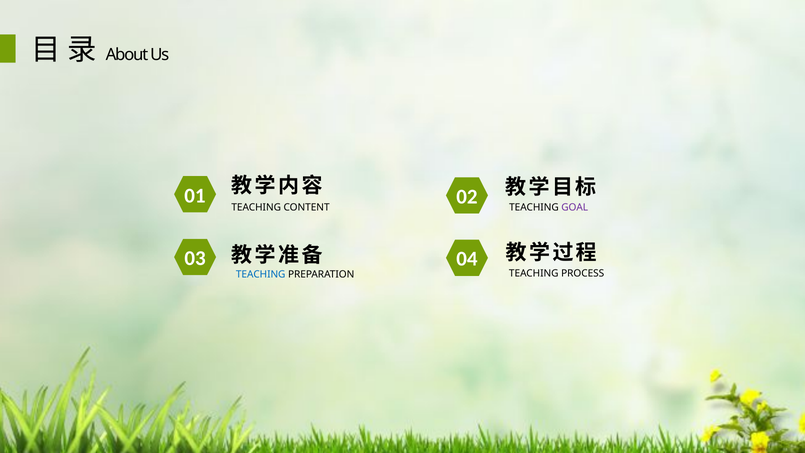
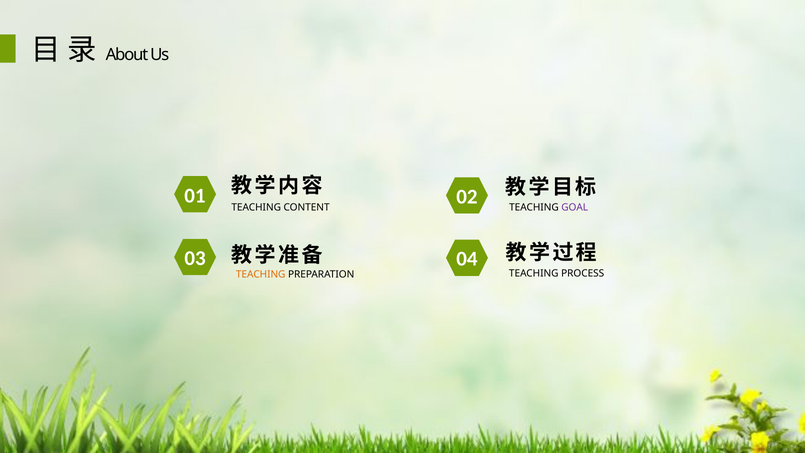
TEACHING colour: blue -> orange (261, 274)
